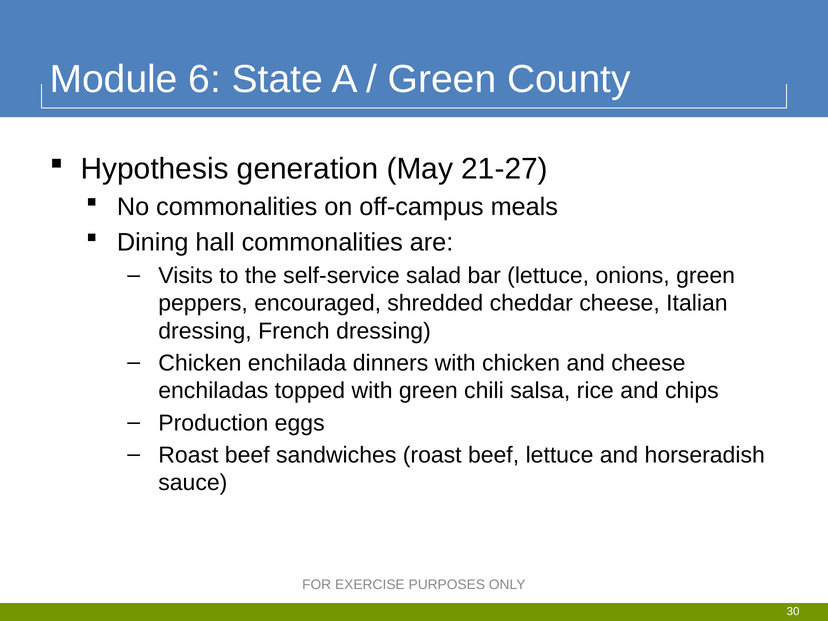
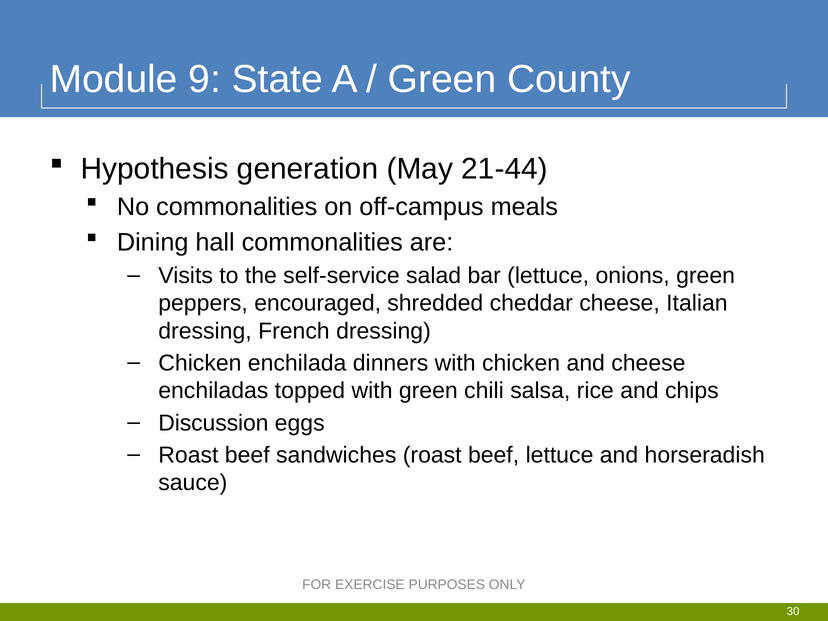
6: 6 -> 9 (205, 79)
21-27: 21-27 -> 21-44 (505, 169)
Production: Production -> Discussion (213, 423)
